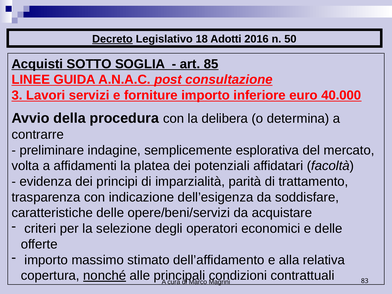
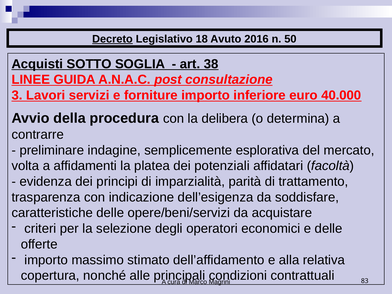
Adotti: Adotti -> Avuto (226, 39)
85: 85 -> 38 (211, 64)
nonché underline: present -> none (105, 276)
